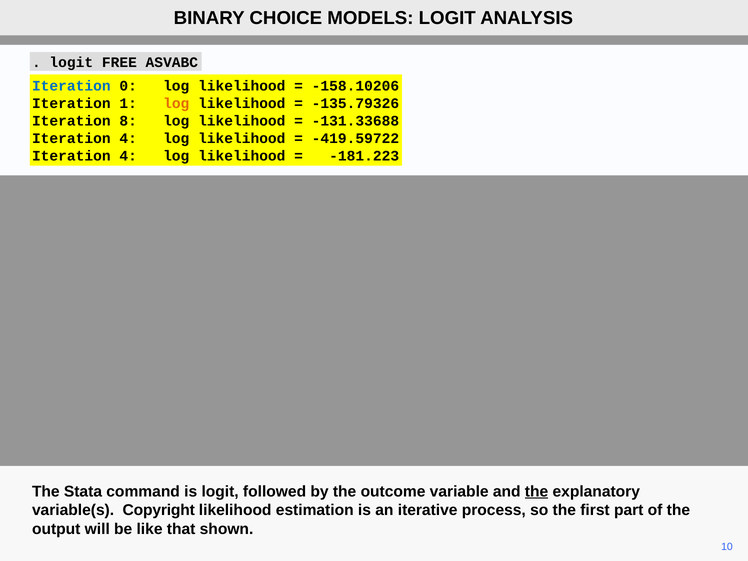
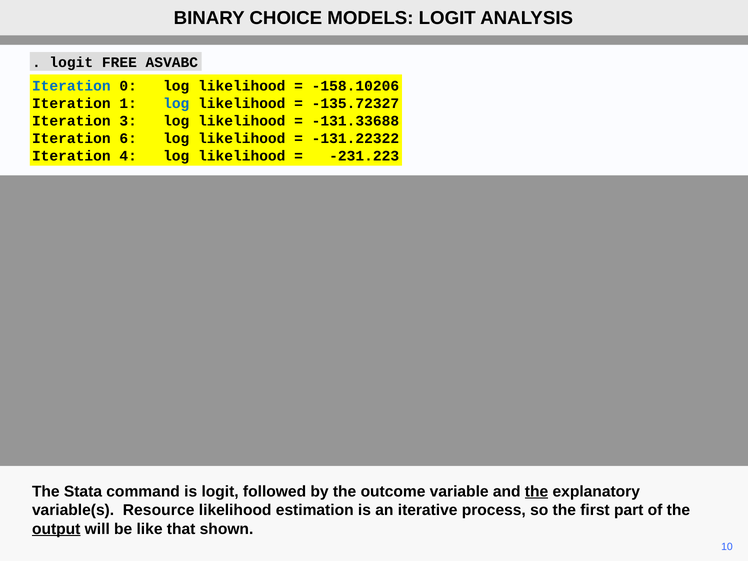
log colour: orange -> blue (176, 103)
-135.79326: -135.79326 -> -135.72327 (355, 103)
8: 8 -> 3 (128, 121)
4: 4 -> 6 (128, 138)
-419.59722: -419.59722 -> -131.22322 (355, 138)
-181.223: -181.223 -> -231.223 (364, 156)
Copyright: Copyright -> Resource (159, 510)
output underline: none -> present (56, 529)
